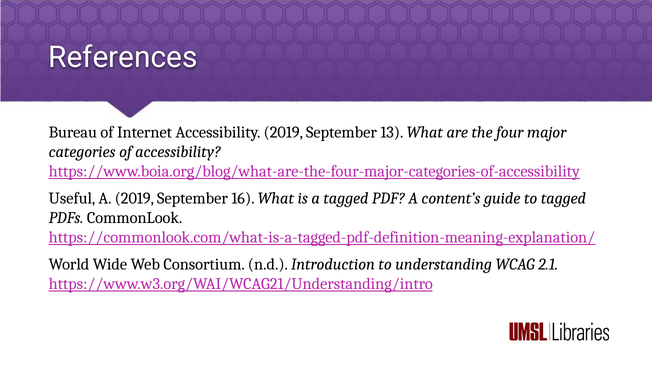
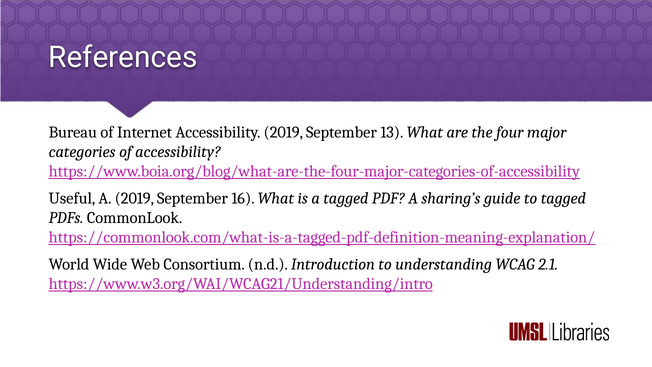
content’s: content’s -> sharing’s (451, 198)
